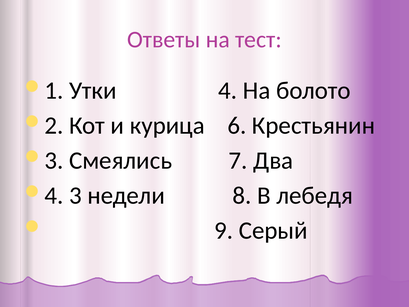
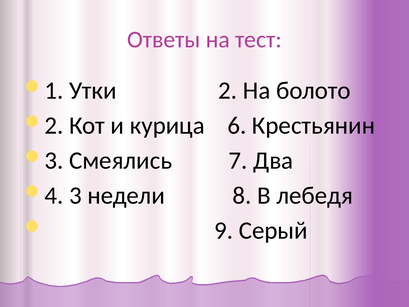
4: 4 -> 2 (228, 90)
